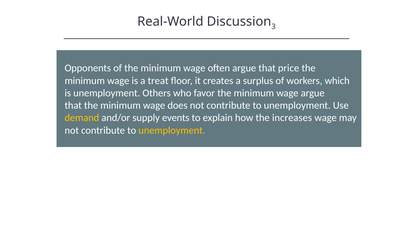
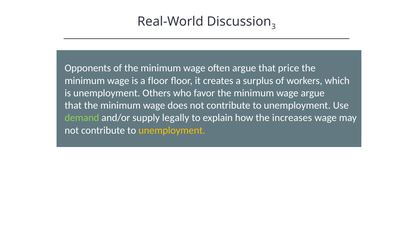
a treat: treat -> floor (158, 80)
demand colour: yellow -> light green (82, 118)
events: events -> legally (176, 118)
